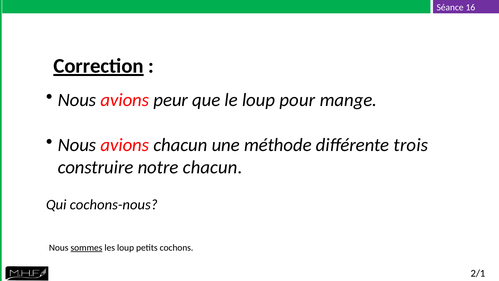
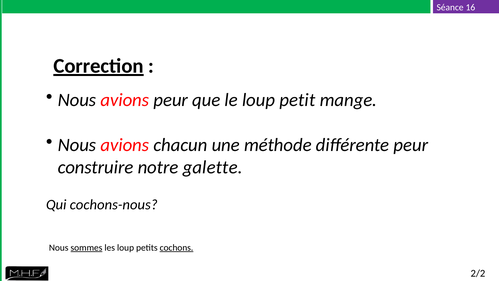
pour: pour -> petit (297, 100)
différente trois: trois -> peur (411, 145)
notre chacun: chacun -> galette (213, 167)
cochons underline: none -> present (176, 247)
2/1: 2/1 -> 2/2 (478, 273)
